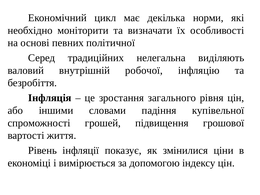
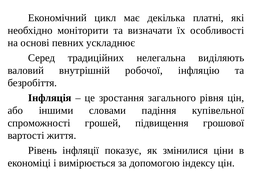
норми: норми -> платні (208, 18)
політичної: політичної -> ускладнює (111, 43)
